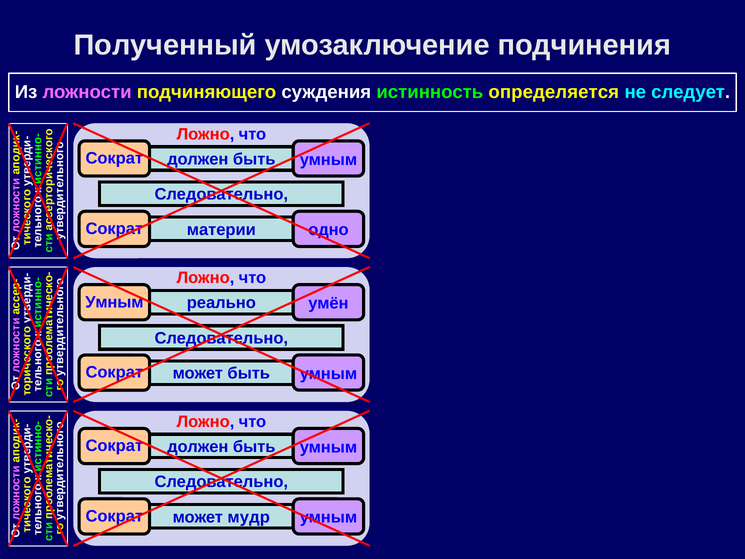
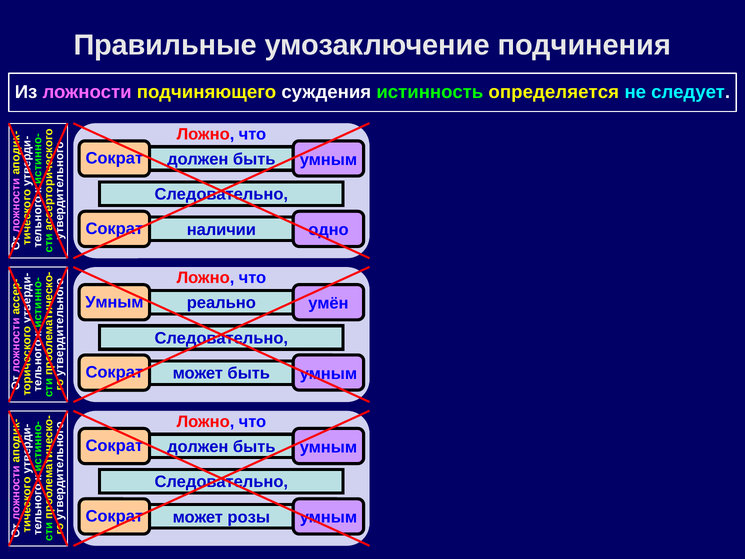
Полученный: Полученный -> Правильные (165, 45)
материи: материи -> наличии (221, 230)
мудр: мудр -> розы (249, 517)
